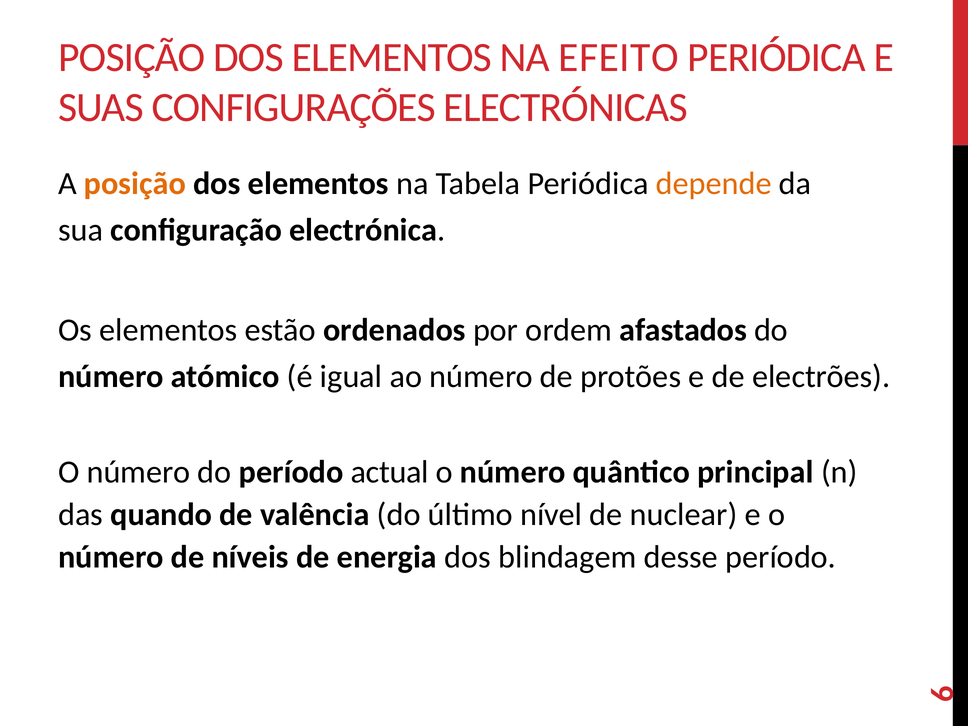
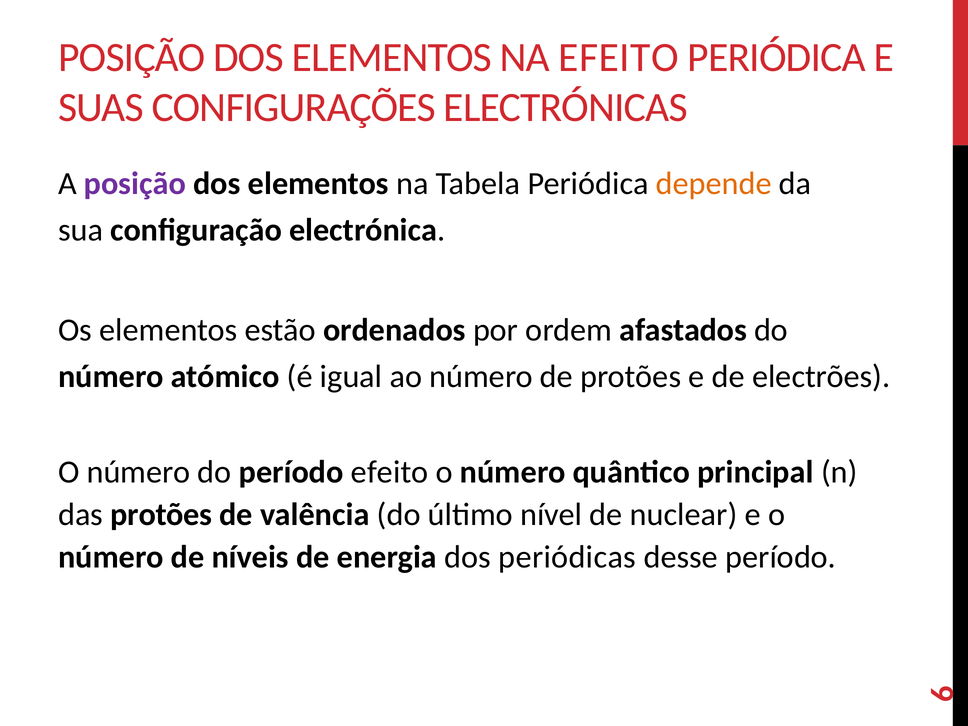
posição colour: orange -> purple (135, 184)
período actual: actual -> efeito (390, 472)
das quando: quando -> protões (161, 515)
blindagem: blindagem -> periódicas (567, 557)
